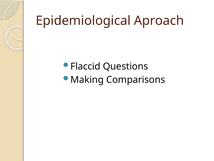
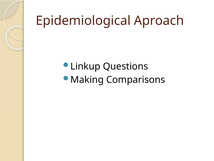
Flaccid: Flaccid -> Linkup (85, 66)
